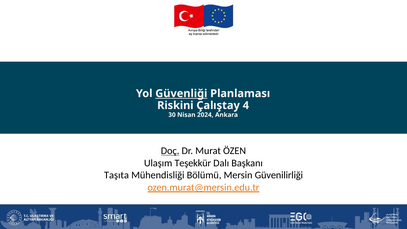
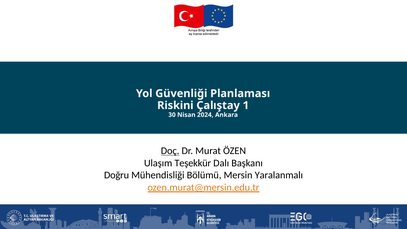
Güvenliği underline: present -> none (181, 93)
4: 4 -> 1 (246, 105)
Taşıta: Taşıta -> Doğru (117, 175)
Güvenilirliği: Güvenilirliği -> Yaralanmalı (279, 175)
